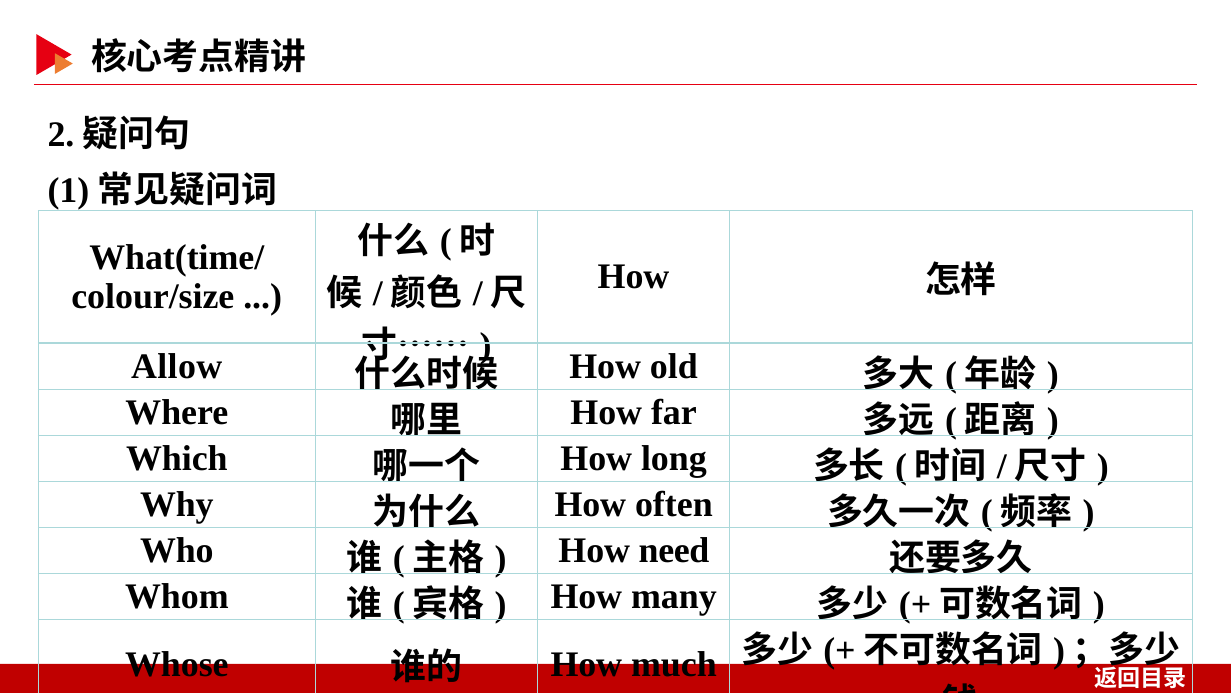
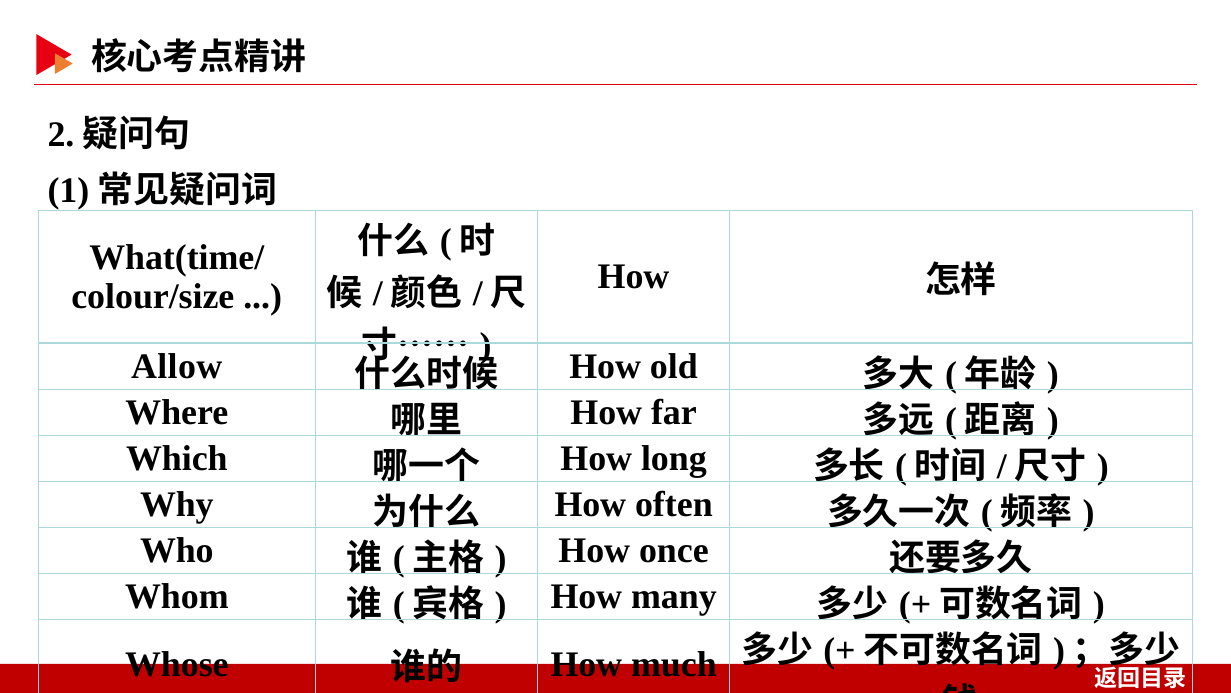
need: need -> once (674, 550)
